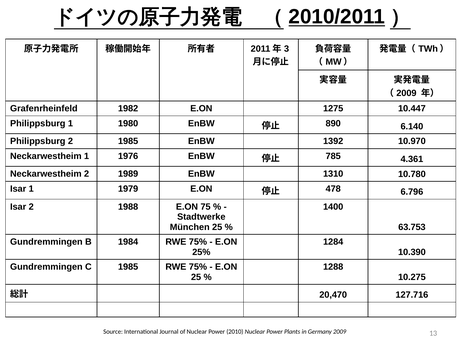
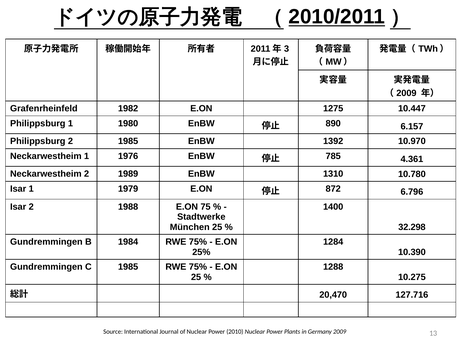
6.140: 6.140 -> 6.157 (412, 126)
478: 478 -> 872 (333, 189)
63.753: 63.753 -> 32.298 (412, 227)
